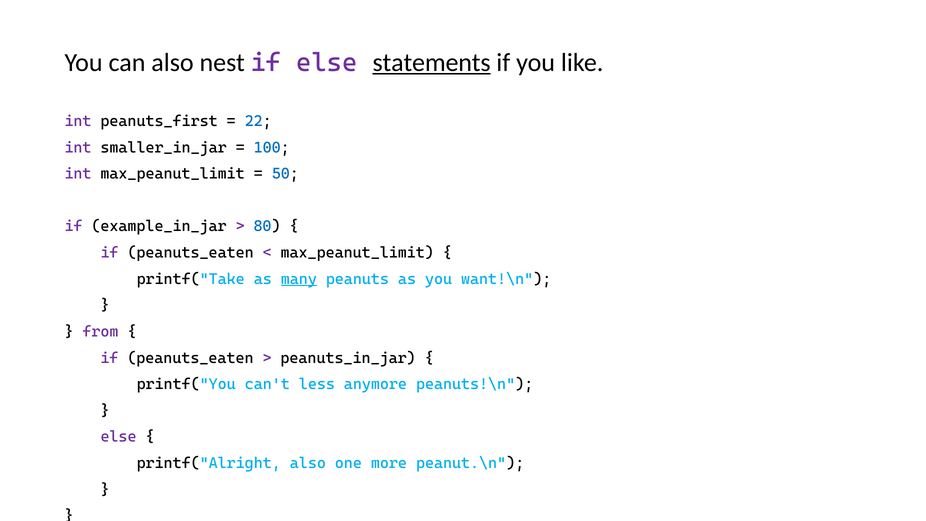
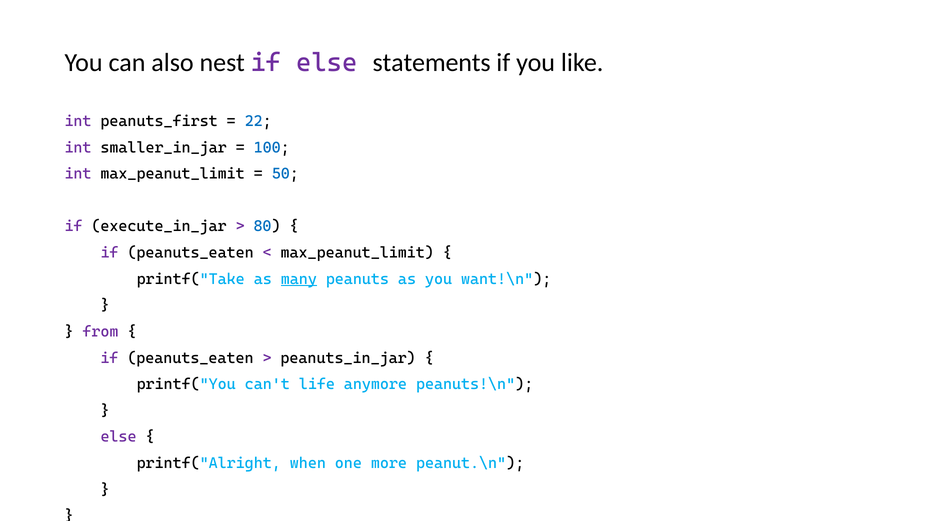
statements underline: present -> none (432, 63)
example_in_jar: example_in_jar -> execute_in_jar (159, 226)
less: less -> life (317, 384)
printf("Alright also: also -> when (308, 463)
